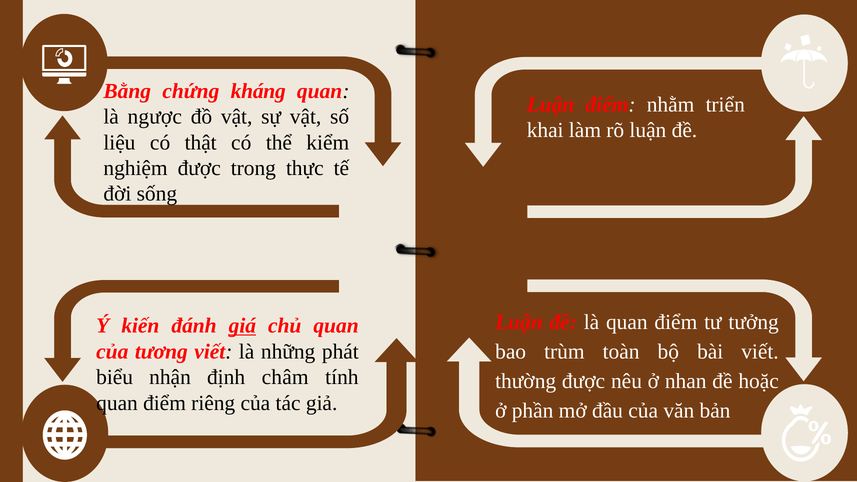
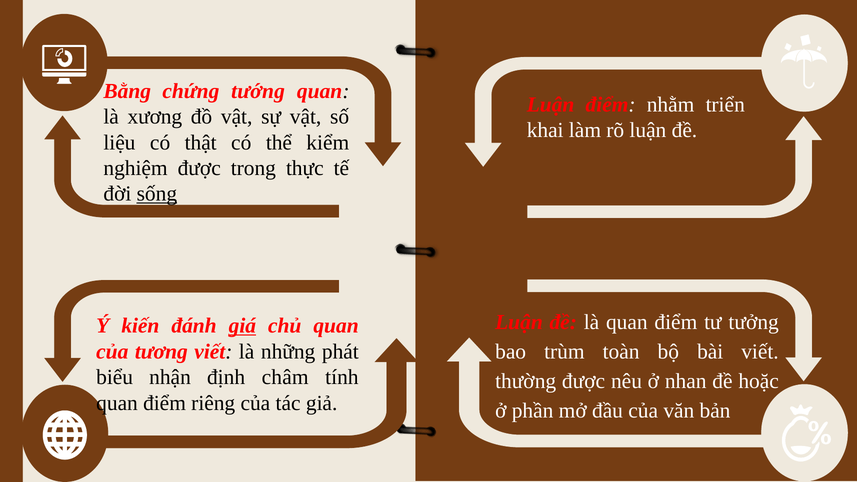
kháng: kháng -> tướng (258, 91)
ngược: ngược -> xương (155, 117)
sống underline: none -> present (157, 194)
